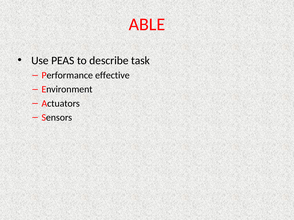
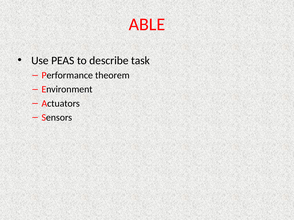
effective: effective -> theorem (112, 76)
